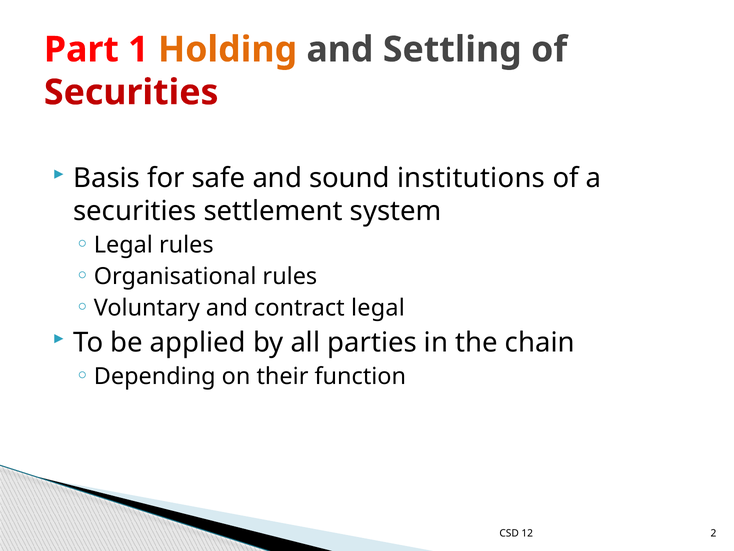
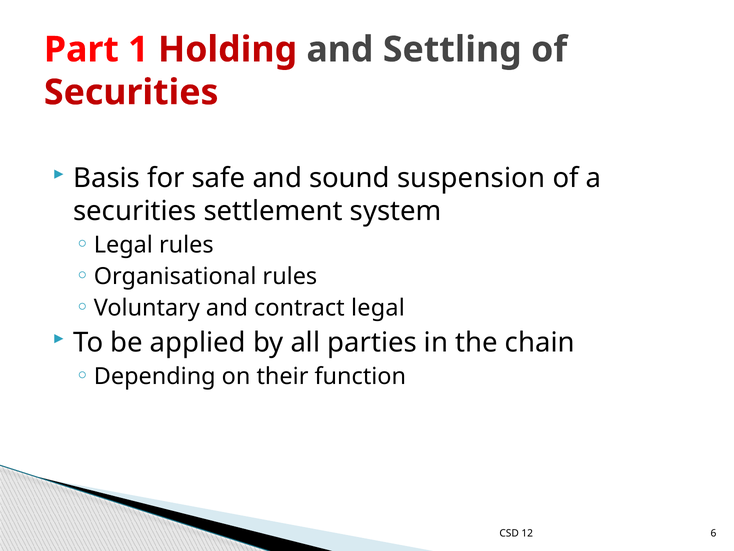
Holding colour: orange -> red (228, 50)
institutions: institutions -> suspension (471, 178)
2: 2 -> 6 (713, 533)
